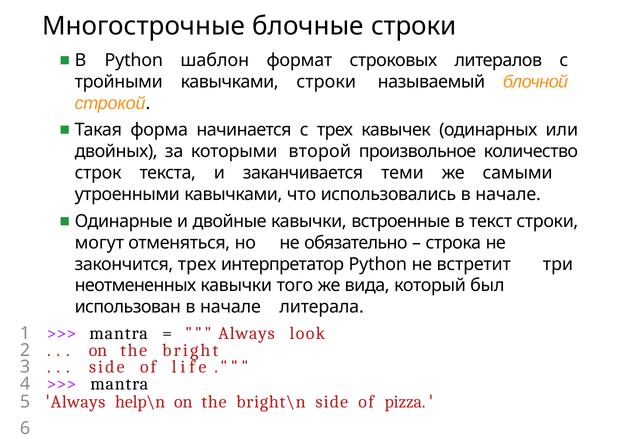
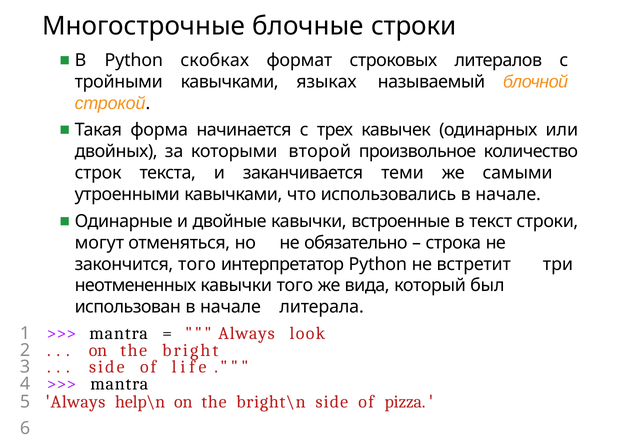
шаблон: шаблон -> скобках (215, 60)
кавычками строки: строки -> языках (326, 82)
закончится трех: трех -> того (197, 264)
